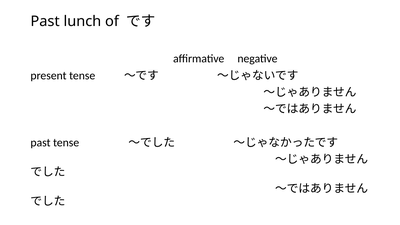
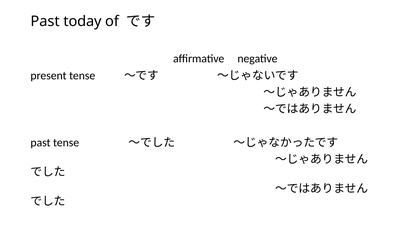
lunch: lunch -> today (82, 21)
